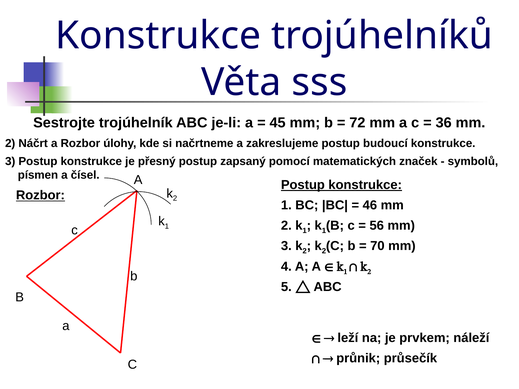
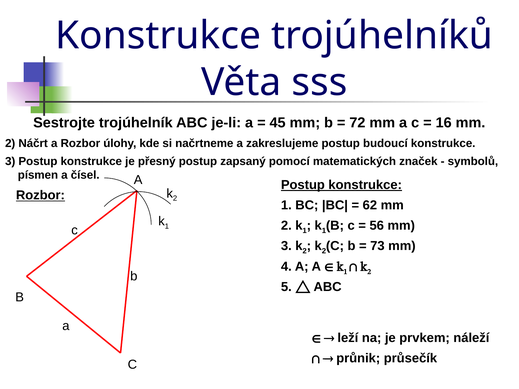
36: 36 -> 16 (444, 123)
46: 46 -> 62 (370, 205)
70: 70 -> 73 (377, 246)
